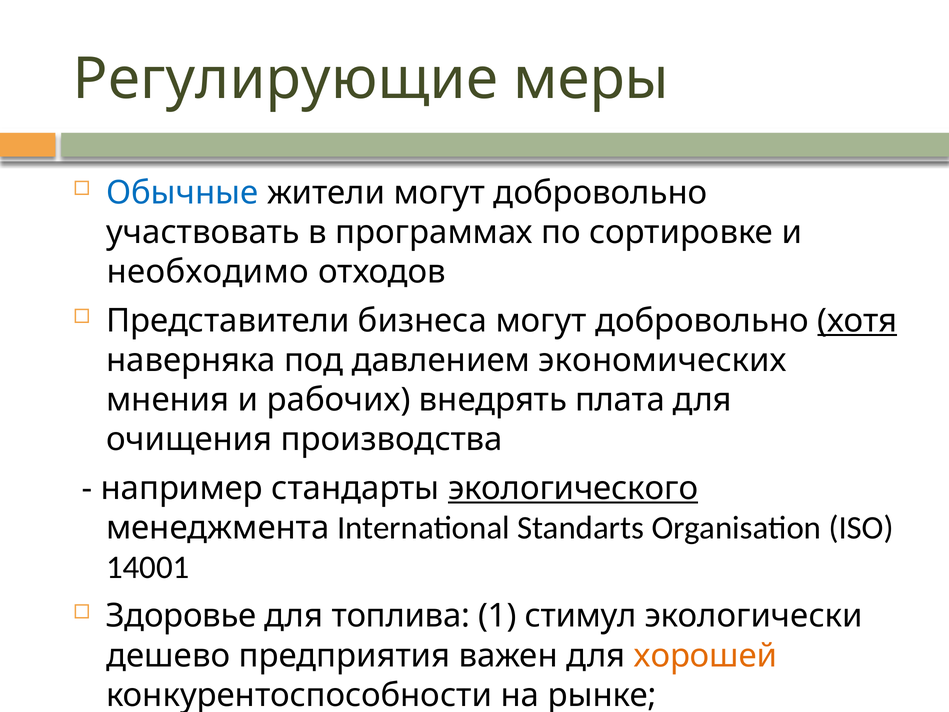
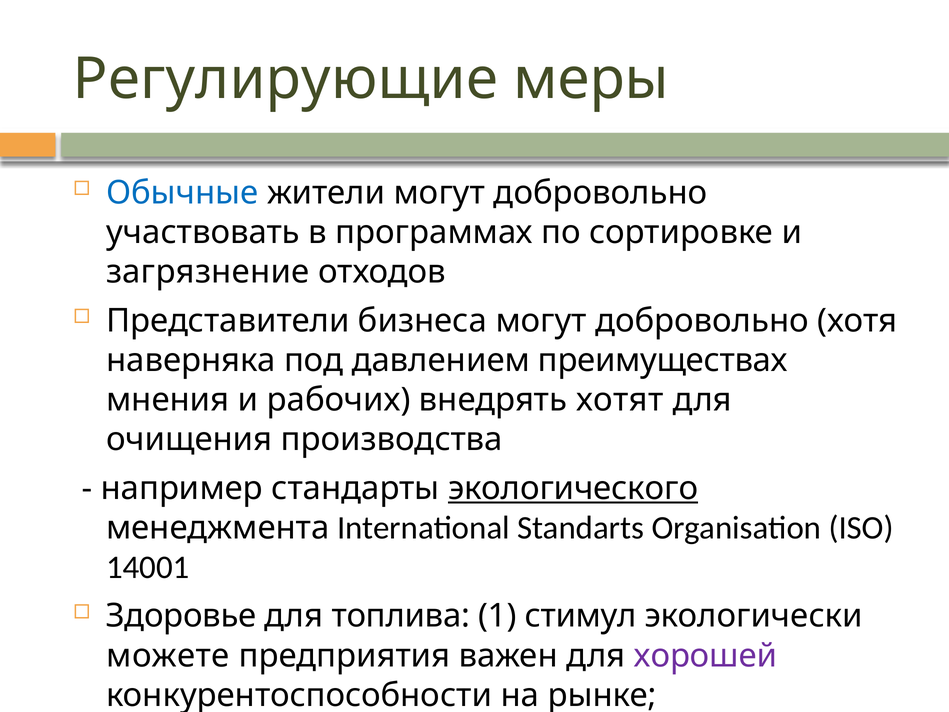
необходимо: необходимо -> загрязнение (208, 272)
хотя underline: present -> none (857, 321)
экономических: экономических -> преимуществах (663, 360)
внедрять плата: плата -> хотят (620, 400)
дешево: дешево -> можете (168, 655)
хорошей colour: orange -> purple (706, 655)
